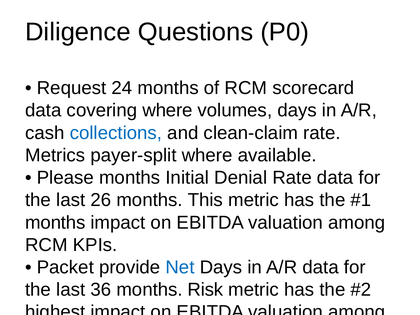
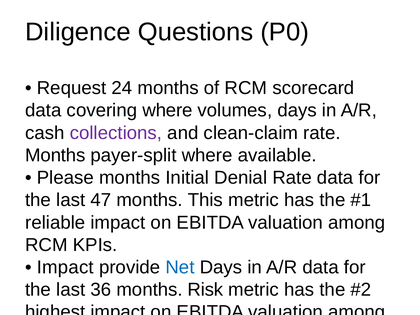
collections colour: blue -> purple (116, 133)
Metrics: Metrics -> Months (55, 155)
26: 26 -> 47 (101, 200)
months: months -> reliable (55, 223)
Packet: Packet -> Impact (65, 267)
